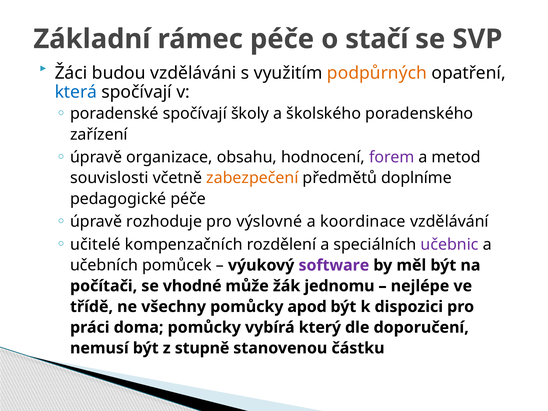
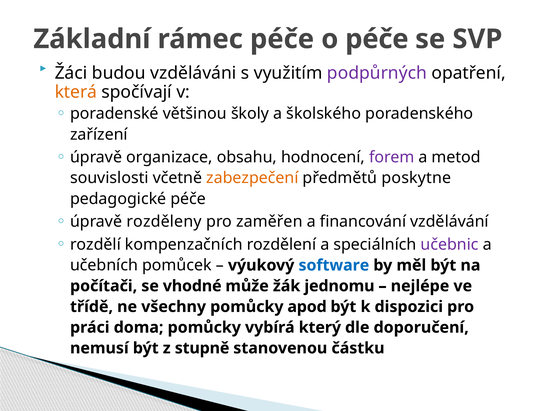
o stačí: stačí -> péče (377, 39)
podpůrných colour: orange -> purple (377, 73)
která colour: blue -> orange (76, 92)
poradenské spočívají: spočívají -> většinou (195, 114)
doplníme: doplníme -> poskytne (416, 178)
rozhoduje: rozhoduje -> rozděleny (164, 222)
výslovné: výslovné -> zaměřen (269, 222)
koordinace: koordinace -> financování (363, 222)
učitelé: učitelé -> rozdělí (95, 245)
software colour: purple -> blue (334, 265)
